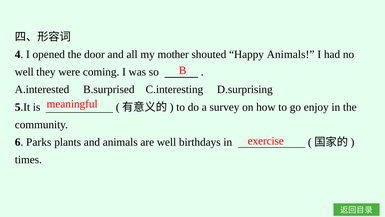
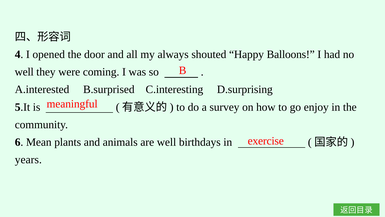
mother: mother -> always (173, 54)
Happy Animals: Animals -> Balloons (291, 54)
Parks: Parks -> Mean (39, 142)
times: times -> years (28, 159)
